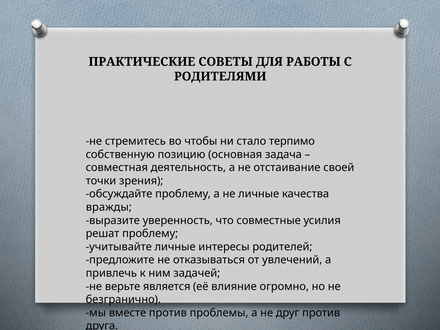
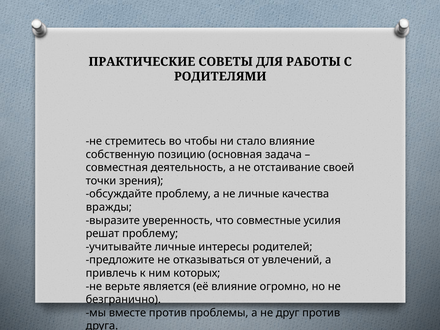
стало терпимо: терпимо -> влияние (292, 141)
задачей: задачей -> которых (197, 273)
